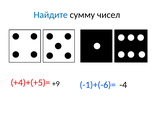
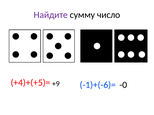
Найдите colour: blue -> purple (51, 15)
чисел: чисел -> число (109, 15)
-4: -4 -> -0 (123, 85)
